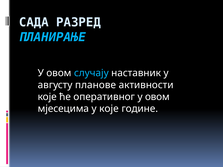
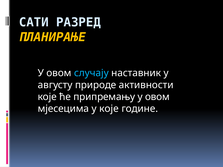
САДА: САДА -> САТИ (34, 22)
ПЛАНИРАЊЕ colour: light blue -> yellow (52, 37)
планове: планове -> природе (96, 85)
оперативног: оперативног -> припремању (104, 97)
